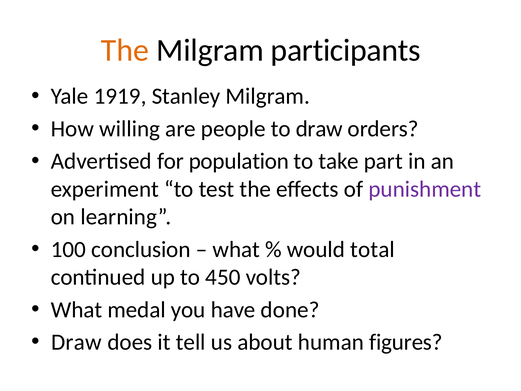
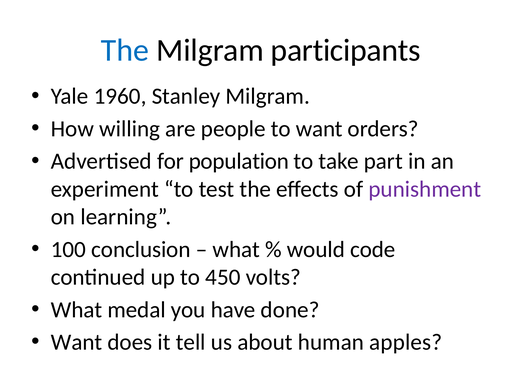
The colour: orange -> blue (125, 50)
1919: 1919 -> 1960 (120, 96)
to draw: draw -> want (319, 129)
total: total -> code (373, 249)
Draw: Draw -> Want (77, 342)
figures: figures -> apples (406, 342)
